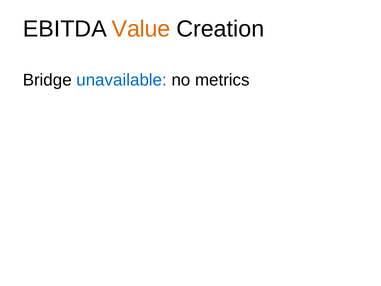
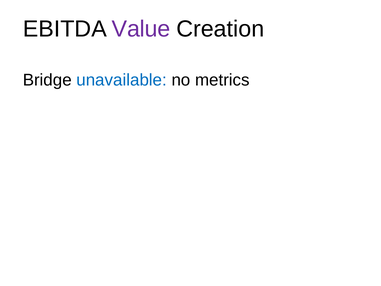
Value colour: orange -> purple (141, 29)
